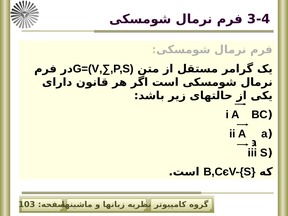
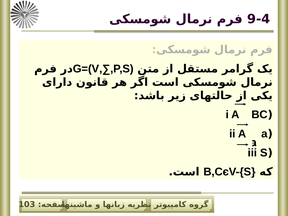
3-4: 3-4 -> 9-4 (259, 19)
